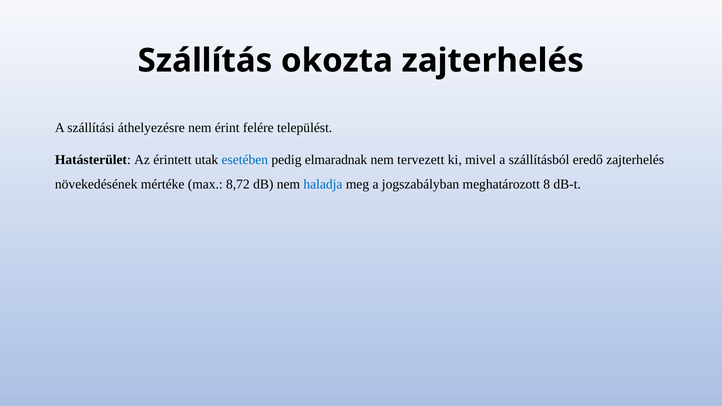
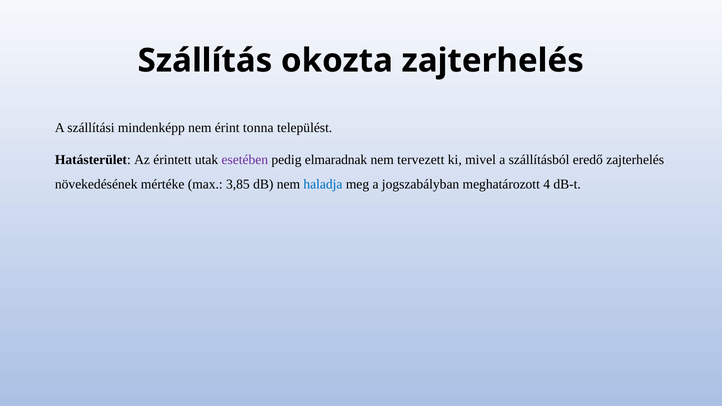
áthelyezésre: áthelyezésre -> mindenképp (151, 128)
felére: felére -> tonna (258, 128)
esetében colour: blue -> purple (245, 160)
8,72: 8,72 -> 3,85 (238, 184)
8: 8 -> 4 (547, 184)
